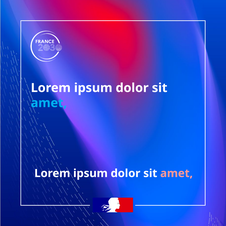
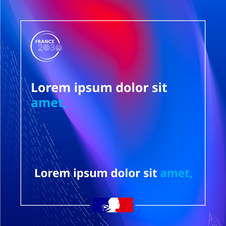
amet colour: pink -> light blue (176, 173)
